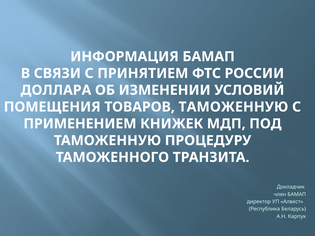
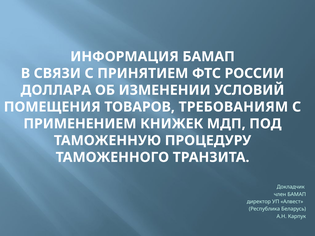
ТОВАРОВ ТАМОЖЕННУЮ: ТАМОЖЕННУЮ -> ТРЕБОВАНИЯМ (233, 107)
